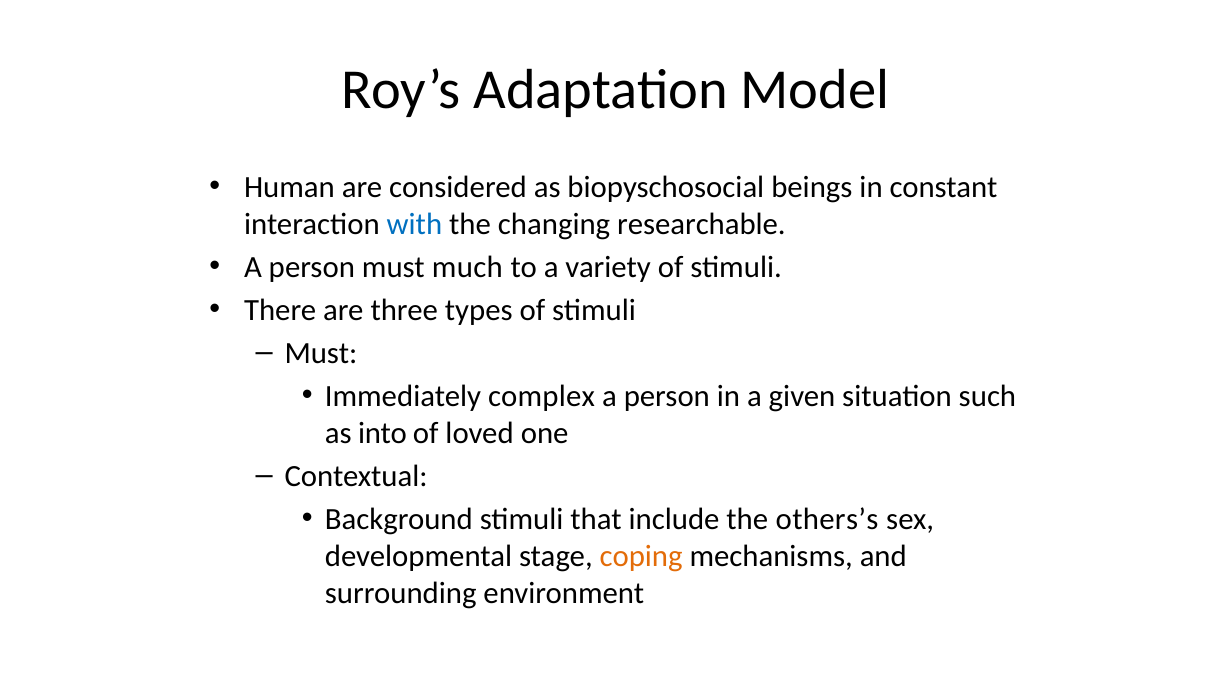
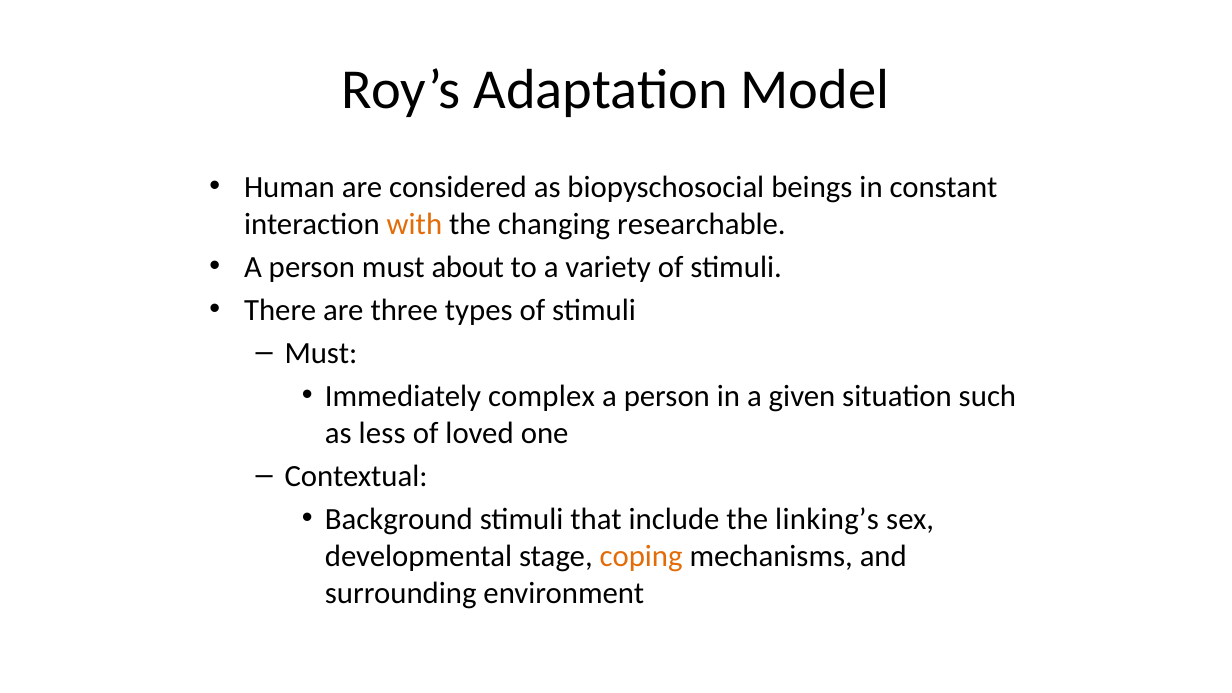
with colour: blue -> orange (414, 224)
much: much -> about (468, 267)
into: into -> less (382, 433)
others’s: others’s -> linking’s (827, 520)
